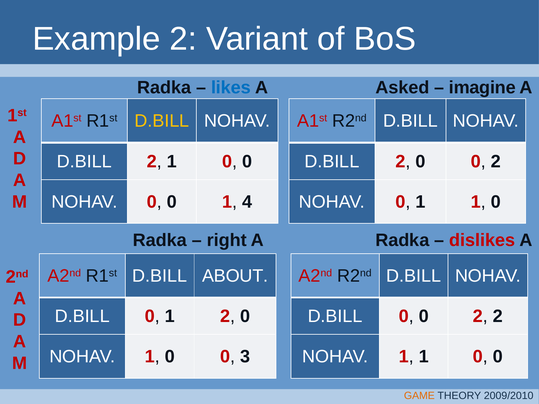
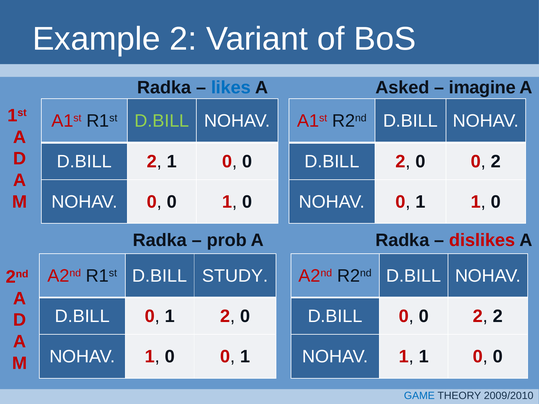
D.BILL colour: yellow -> light green (162, 121)
0 1 4: 4 -> 0 (247, 202)
right: right -> prob (227, 240)
ABOUT: ABOUT -> STUDY (235, 276)
1 0 0 3: 3 -> 1 (245, 357)
GAME colour: orange -> blue (419, 396)
